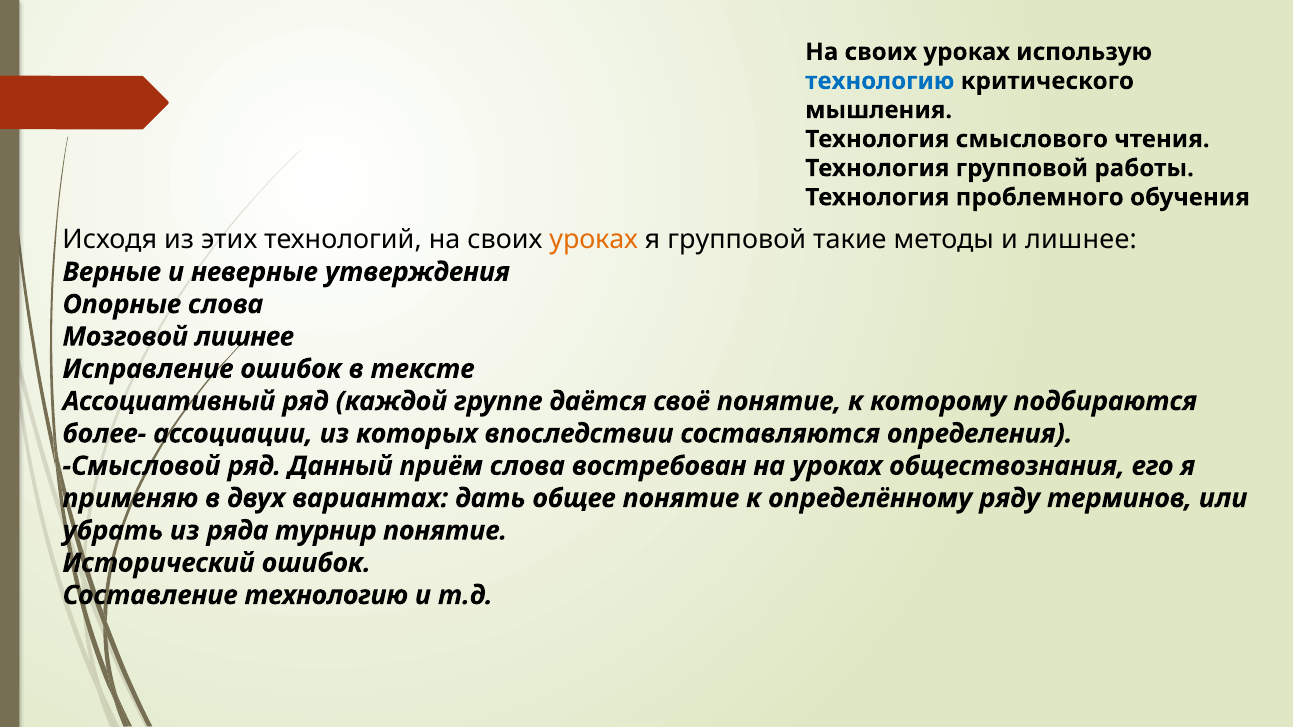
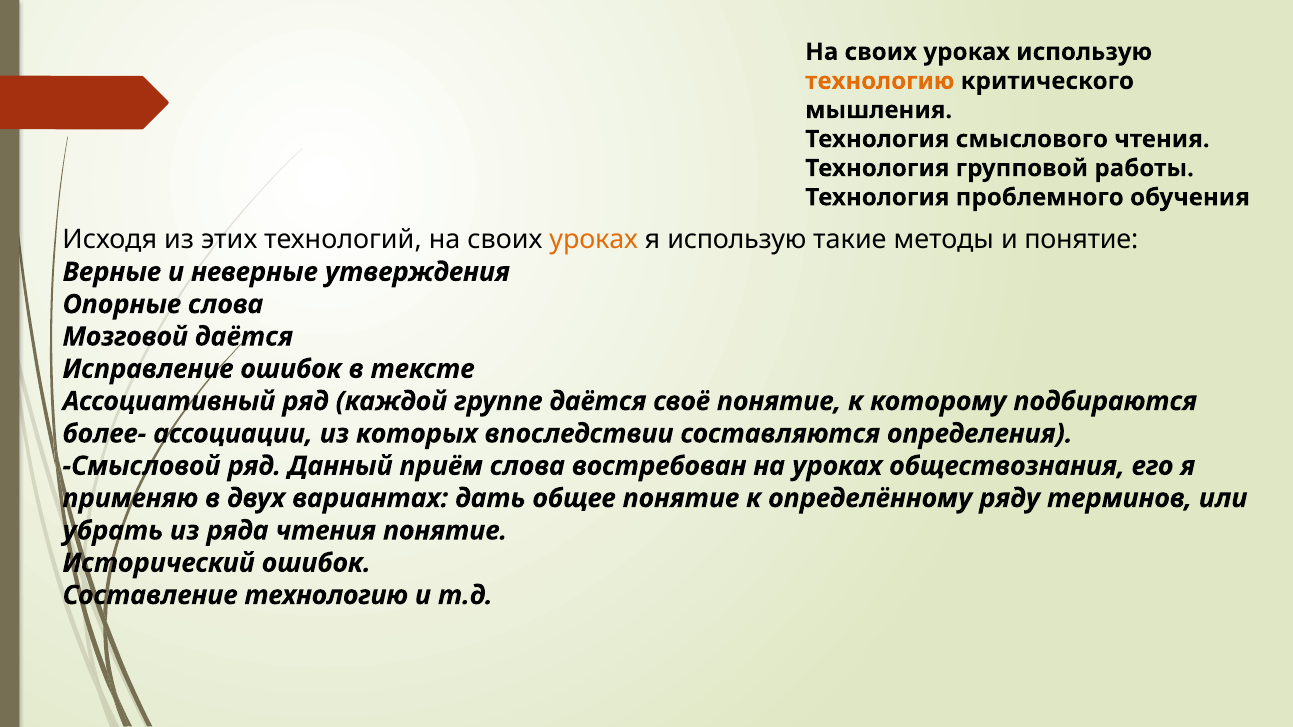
технологию colour: blue -> orange (880, 81)
я групповой: групповой -> использую (737, 240)
и лишнее: лишнее -> понятие (1081, 240)
Мозговой лишнее: лишнее -> даётся (244, 337)
ряда турнир: турнир -> чтения (326, 531)
